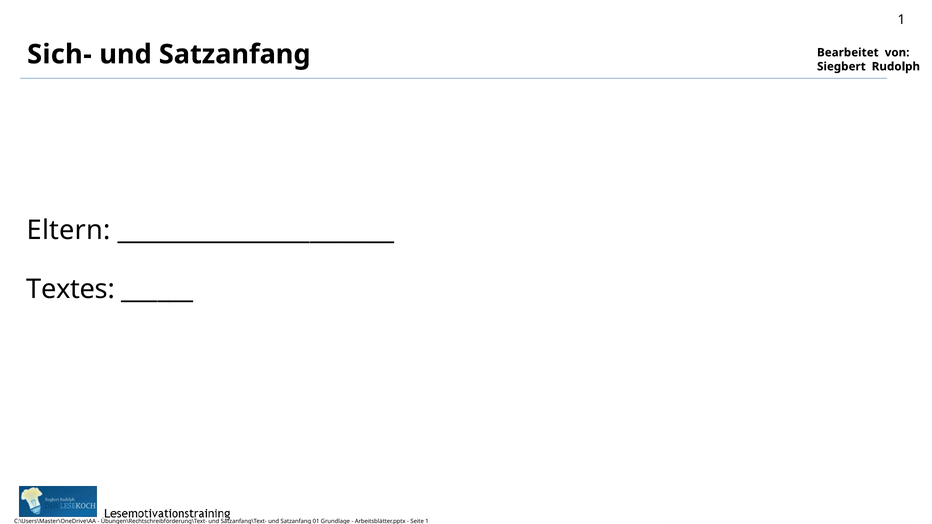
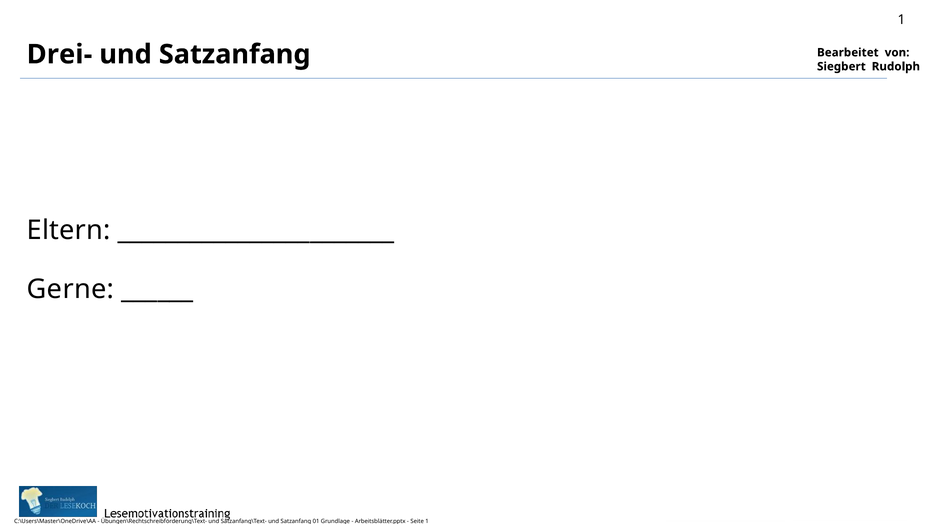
Sich-: Sich- -> Drei- (60, 54)
Textes: Textes -> Gerne (70, 289)
